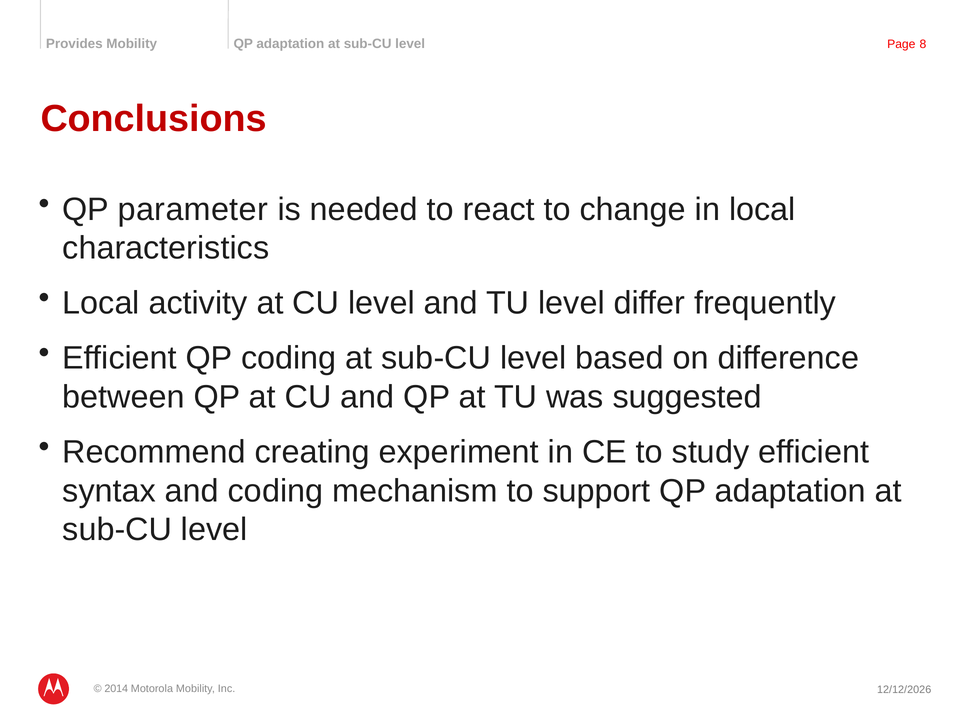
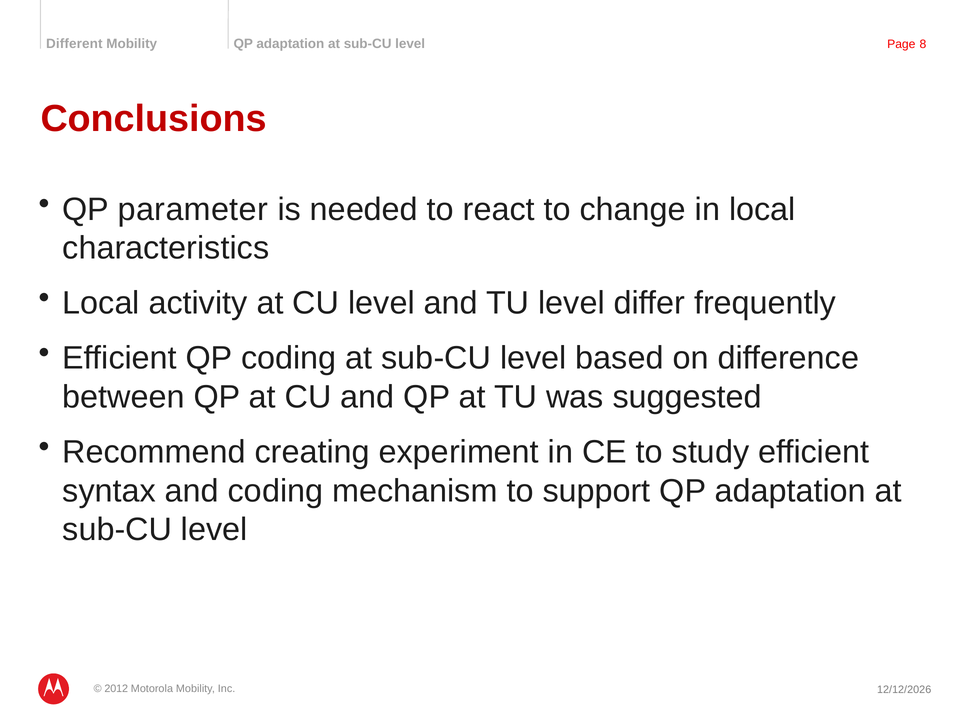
Provides: Provides -> Different (74, 44)
2014: 2014 -> 2012 (116, 689)
